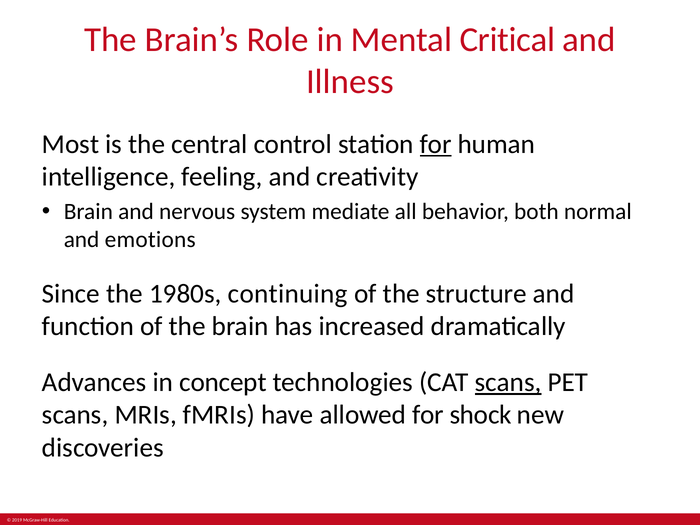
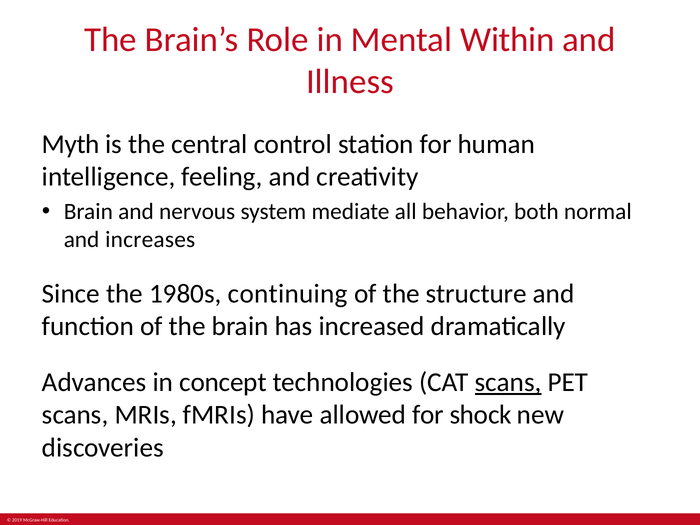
Critical: Critical -> Within (507, 40)
Most: Most -> Myth (71, 144)
for underline: present -> none (436, 144)
emotions: emotions -> increases (150, 240)
